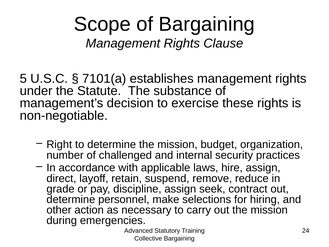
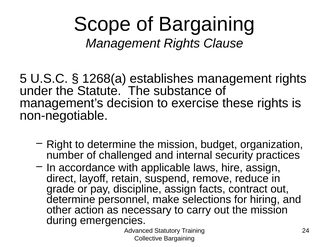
7101(a: 7101(a -> 1268(a (104, 79)
seek: seek -> facts (212, 189)
